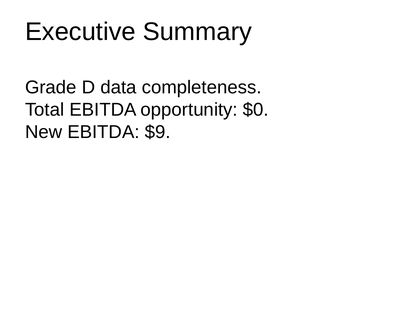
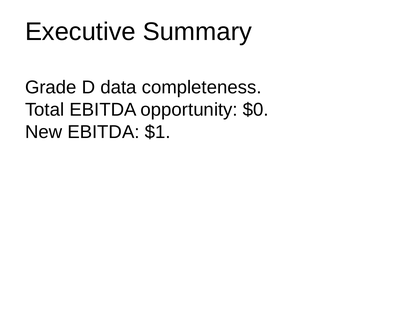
$9: $9 -> $1 (158, 132)
